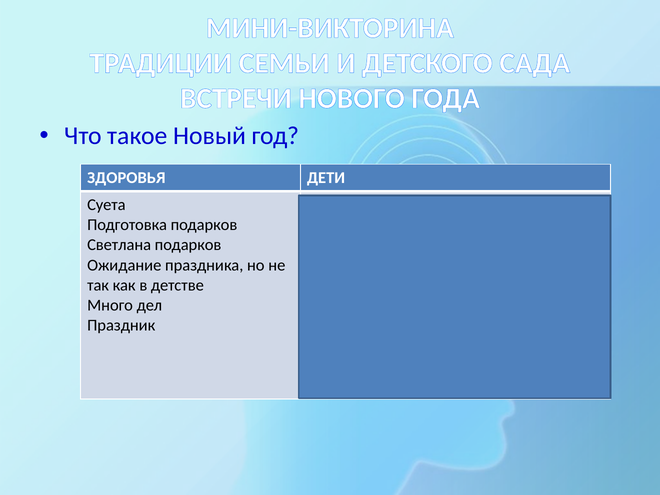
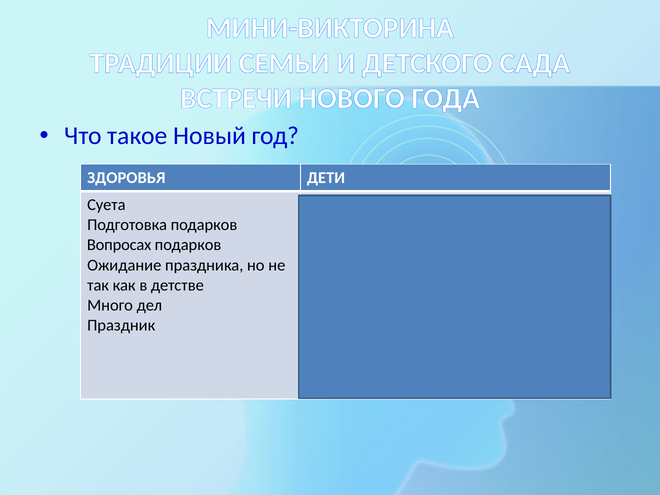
Светлана: Светлана -> Вопросах (119, 245)
